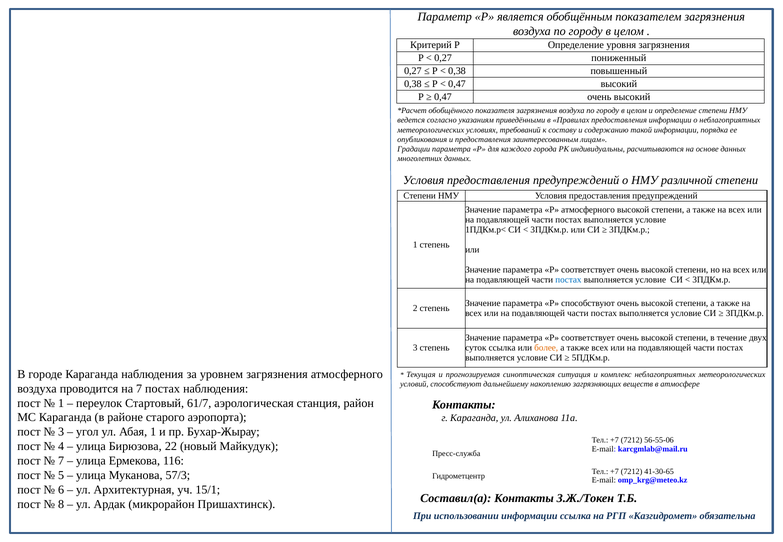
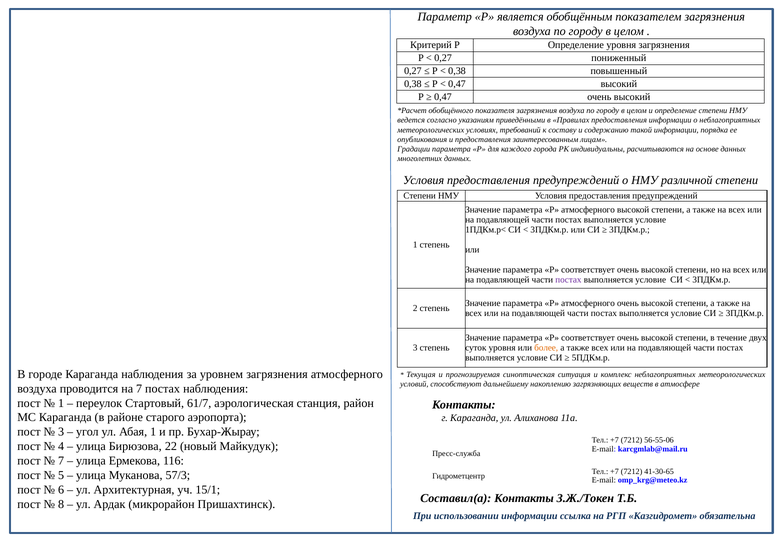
постах colour: blue -> purple (568, 280)
способствуют: способствуют -> атмосферного (588, 303)
суток ссылка: ссылка -> уровня (502, 348)
